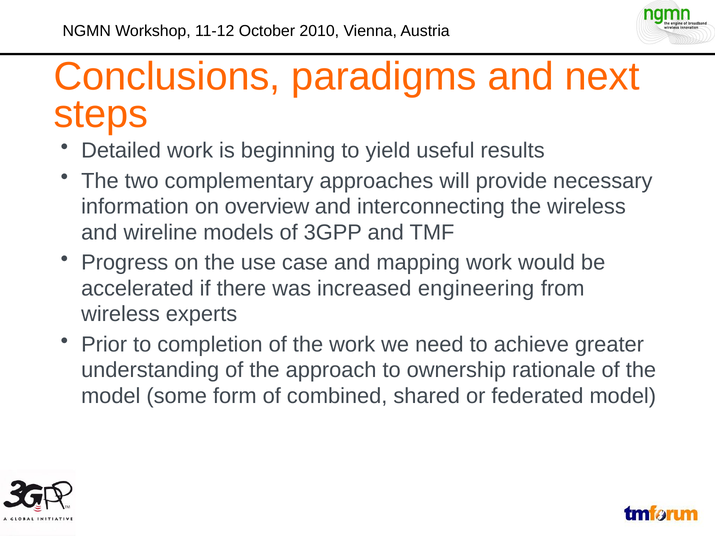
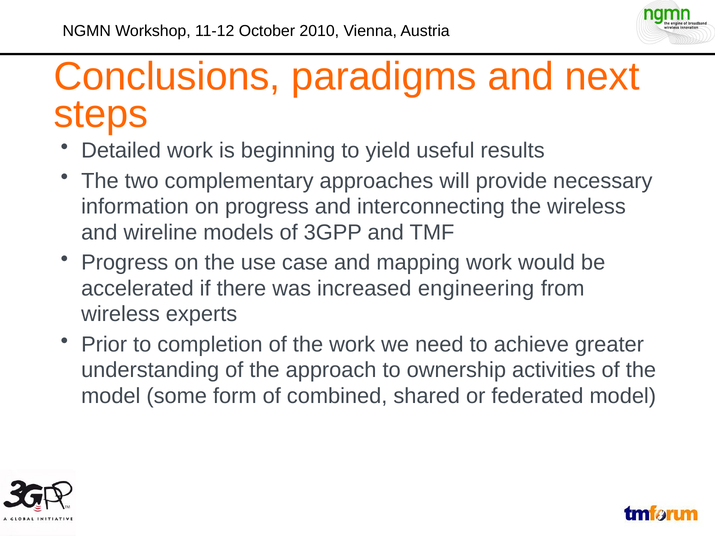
on overview: overview -> progress (267, 207)
rationale: rationale -> activities (554, 370)
